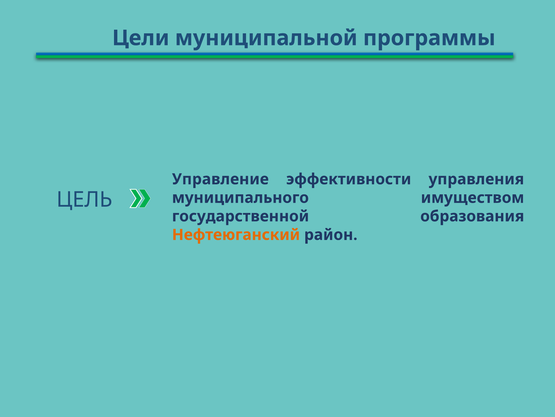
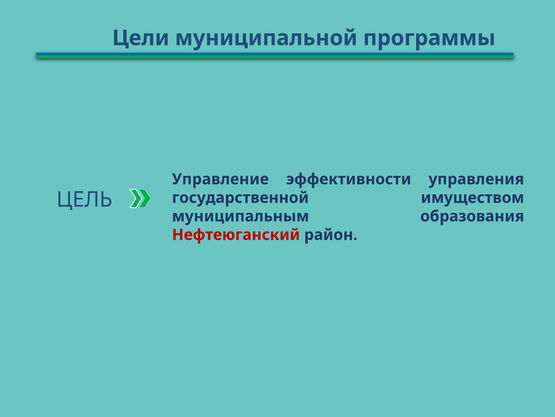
муниципального: муниципального -> государственной (240, 197)
государственной: государственной -> муниципальным (241, 216)
Нефтеюганский colour: orange -> red (236, 234)
